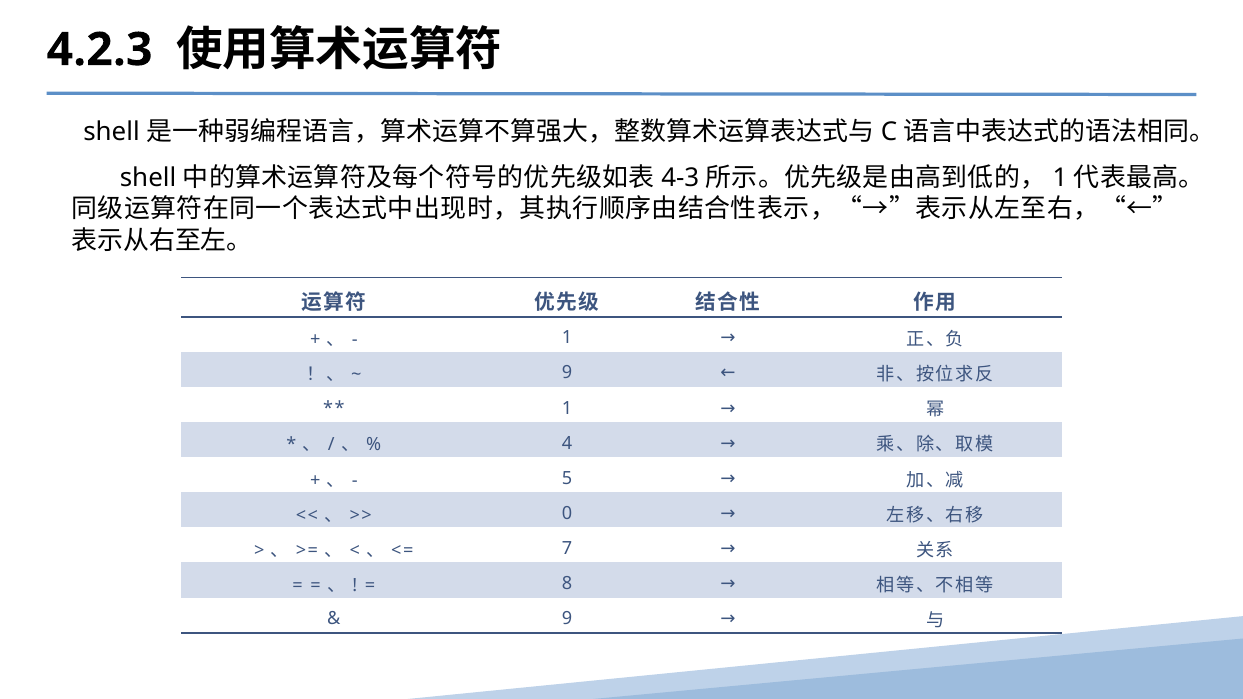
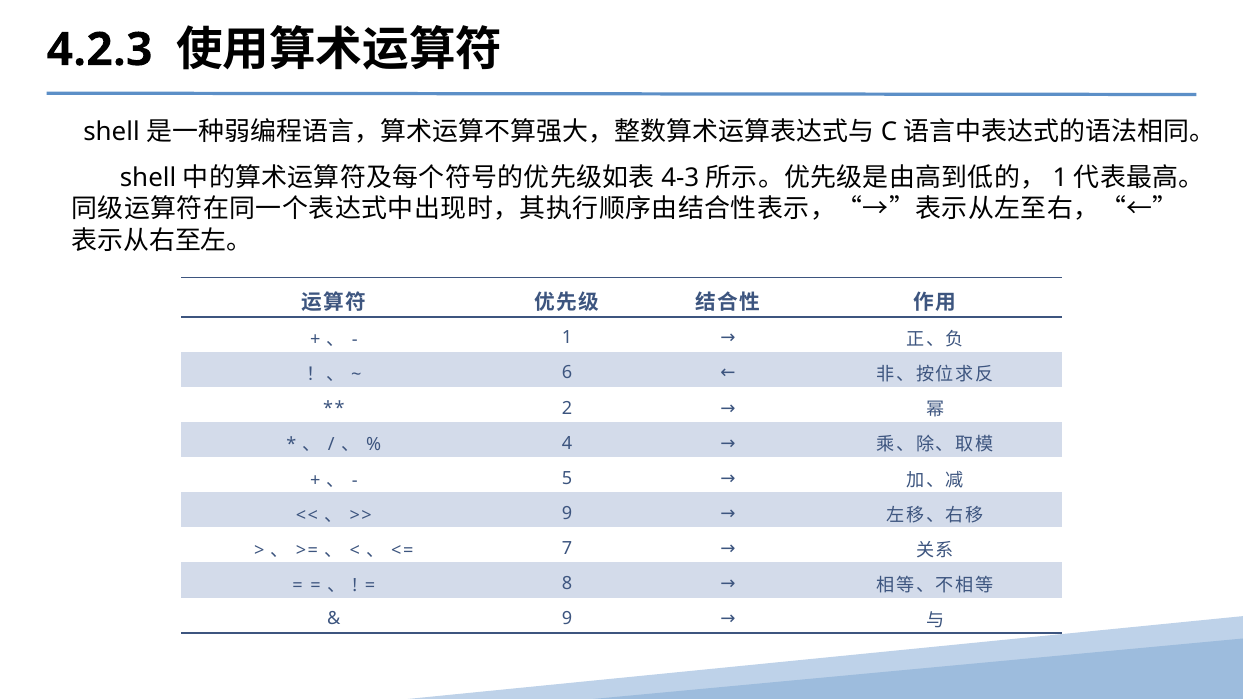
9: 9 -> 6 (567, 373)
1: 1 -> 2 (567, 408)
0: 0 -> 9 (567, 513)
